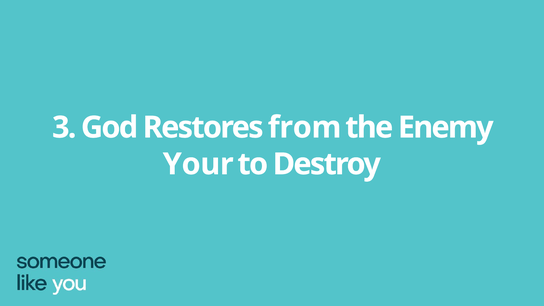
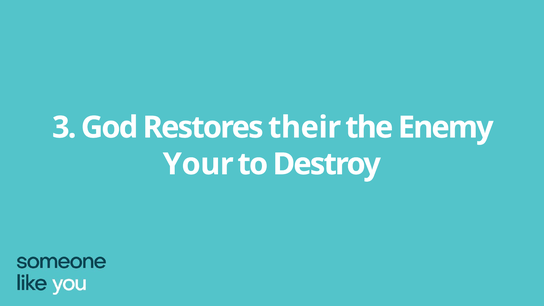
from: from -> their (305, 127)
